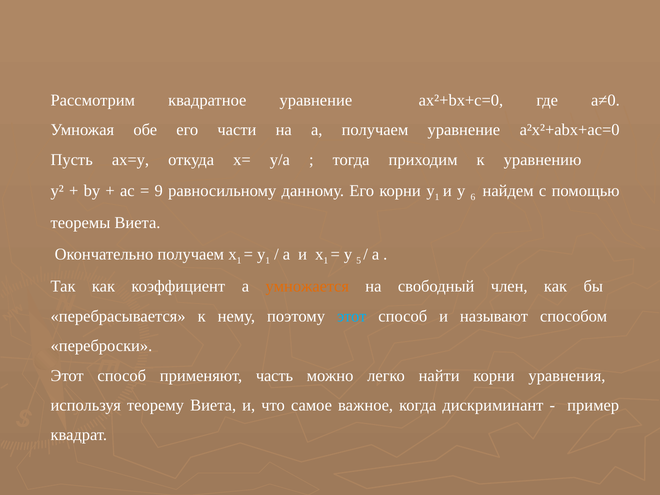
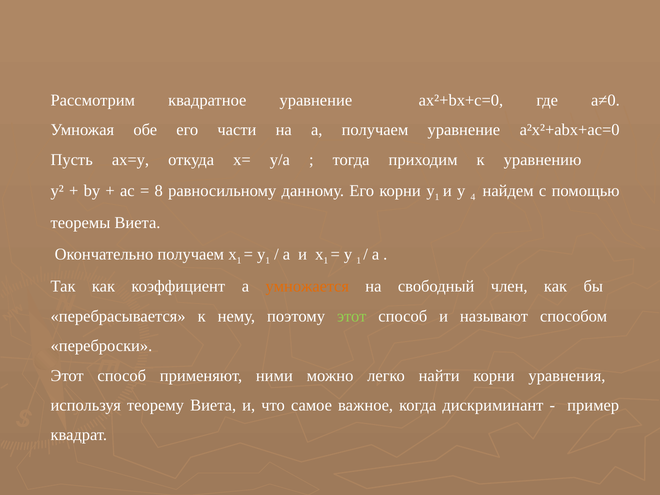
9: 9 -> 8 (159, 191)
6: 6 -> 4 (473, 197)
5: 5 -> 1 (359, 260)
этот colour: light blue -> light green (352, 316)
часть: часть -> ними (274, 376)
